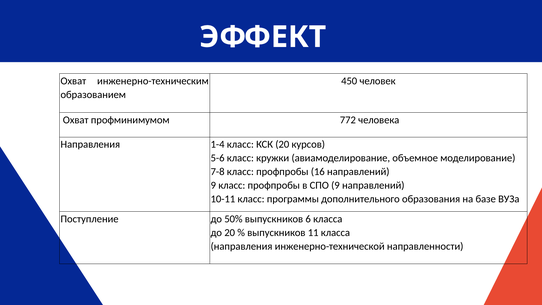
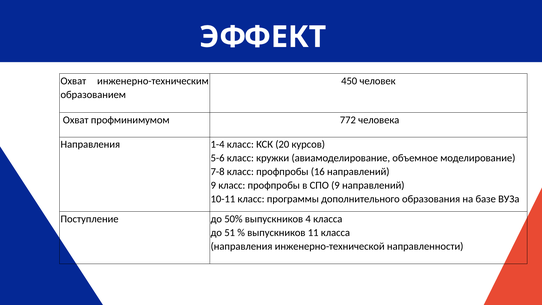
6: 6 -> 4 (308, 219)
до 20: 20 -> 51 (230, 233)
